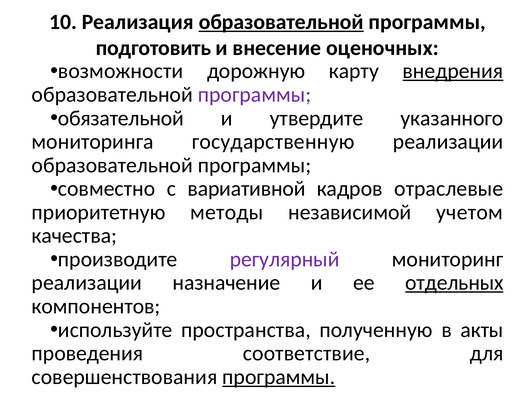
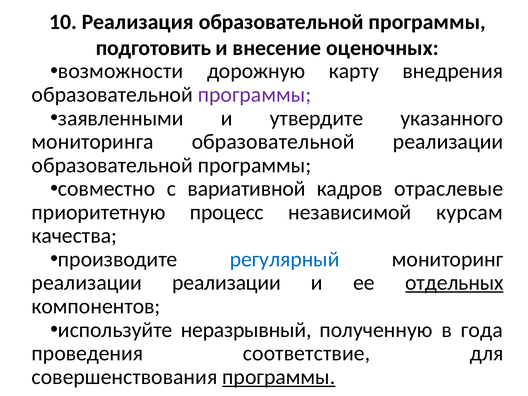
образовательной underline: present -> none (281, 22)
внедрения underline: present -> none (453, 71)
обязательной: обязательной -> заявленными (121, 118)
мониторинга государственную: государственную -> образовательной (273, 142)
методы: методы -> процесс (227, 212)
учетом: учетом -> курсам (470, 212)
регулярный colour: purple -> blue (285, 259)
реализации назначение: назначение -> реализации (227, 283)
пространства: пространства -> неразрывный (246, 330)
акты: акты -> года (482, 330)
